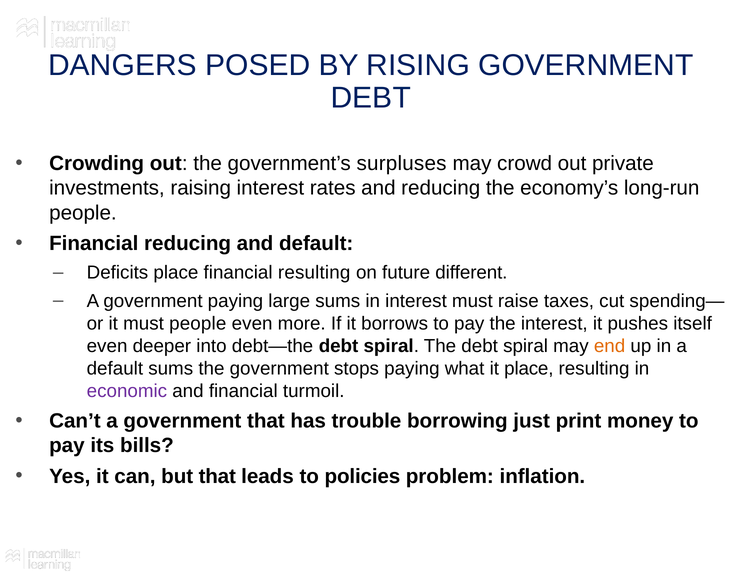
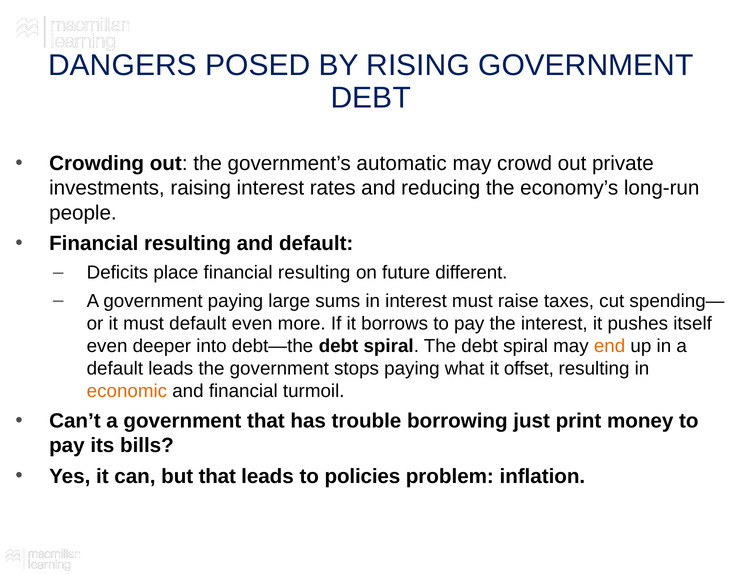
surpluses: surpluses -> automatic (402, 163)
reducing: reducing -> resulting (188, 244)
must people: people -> default (198, 324)
default sums: sums -> leads (171, 369)
it place: place -> offset (529, 369)
economic colour: purple -> orange (127, 391)
